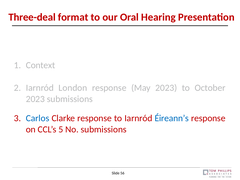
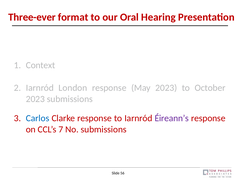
Three-deal: Three-deal -> Three-ever (32, 17)
Éireann’s colour: blue -> purple (172, 118)
5: 5 -> 7 (61, 129)
